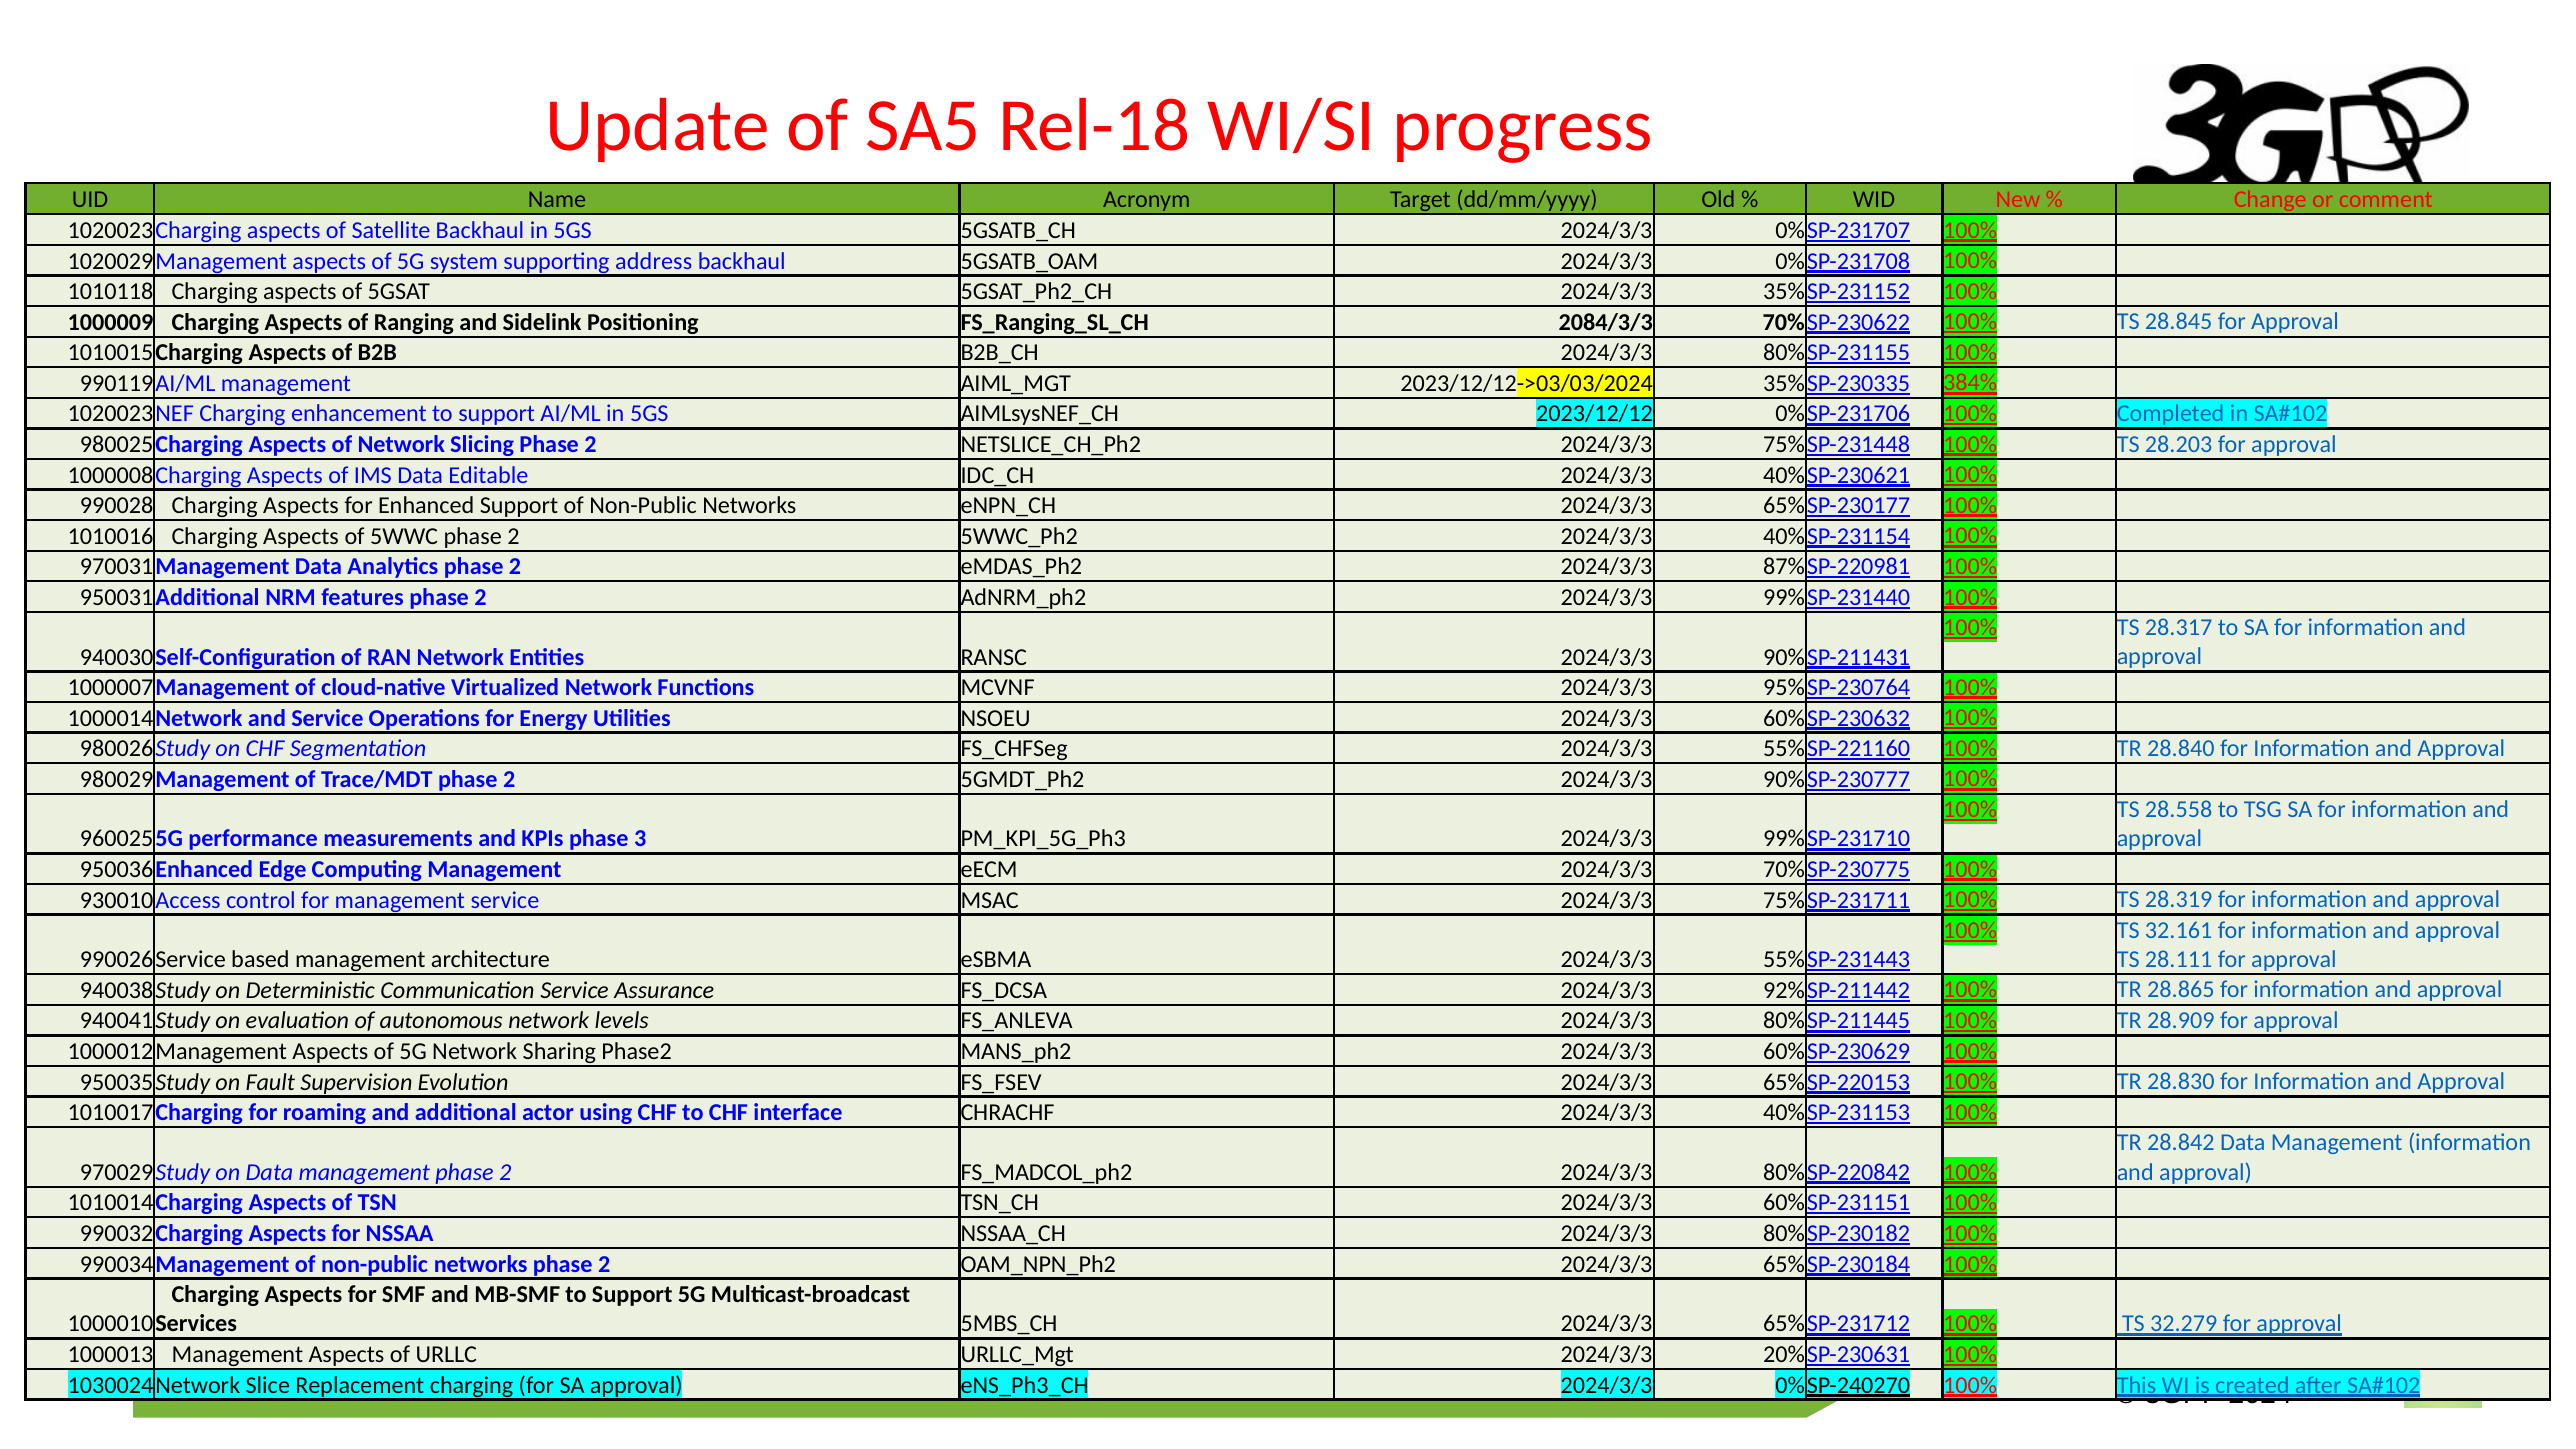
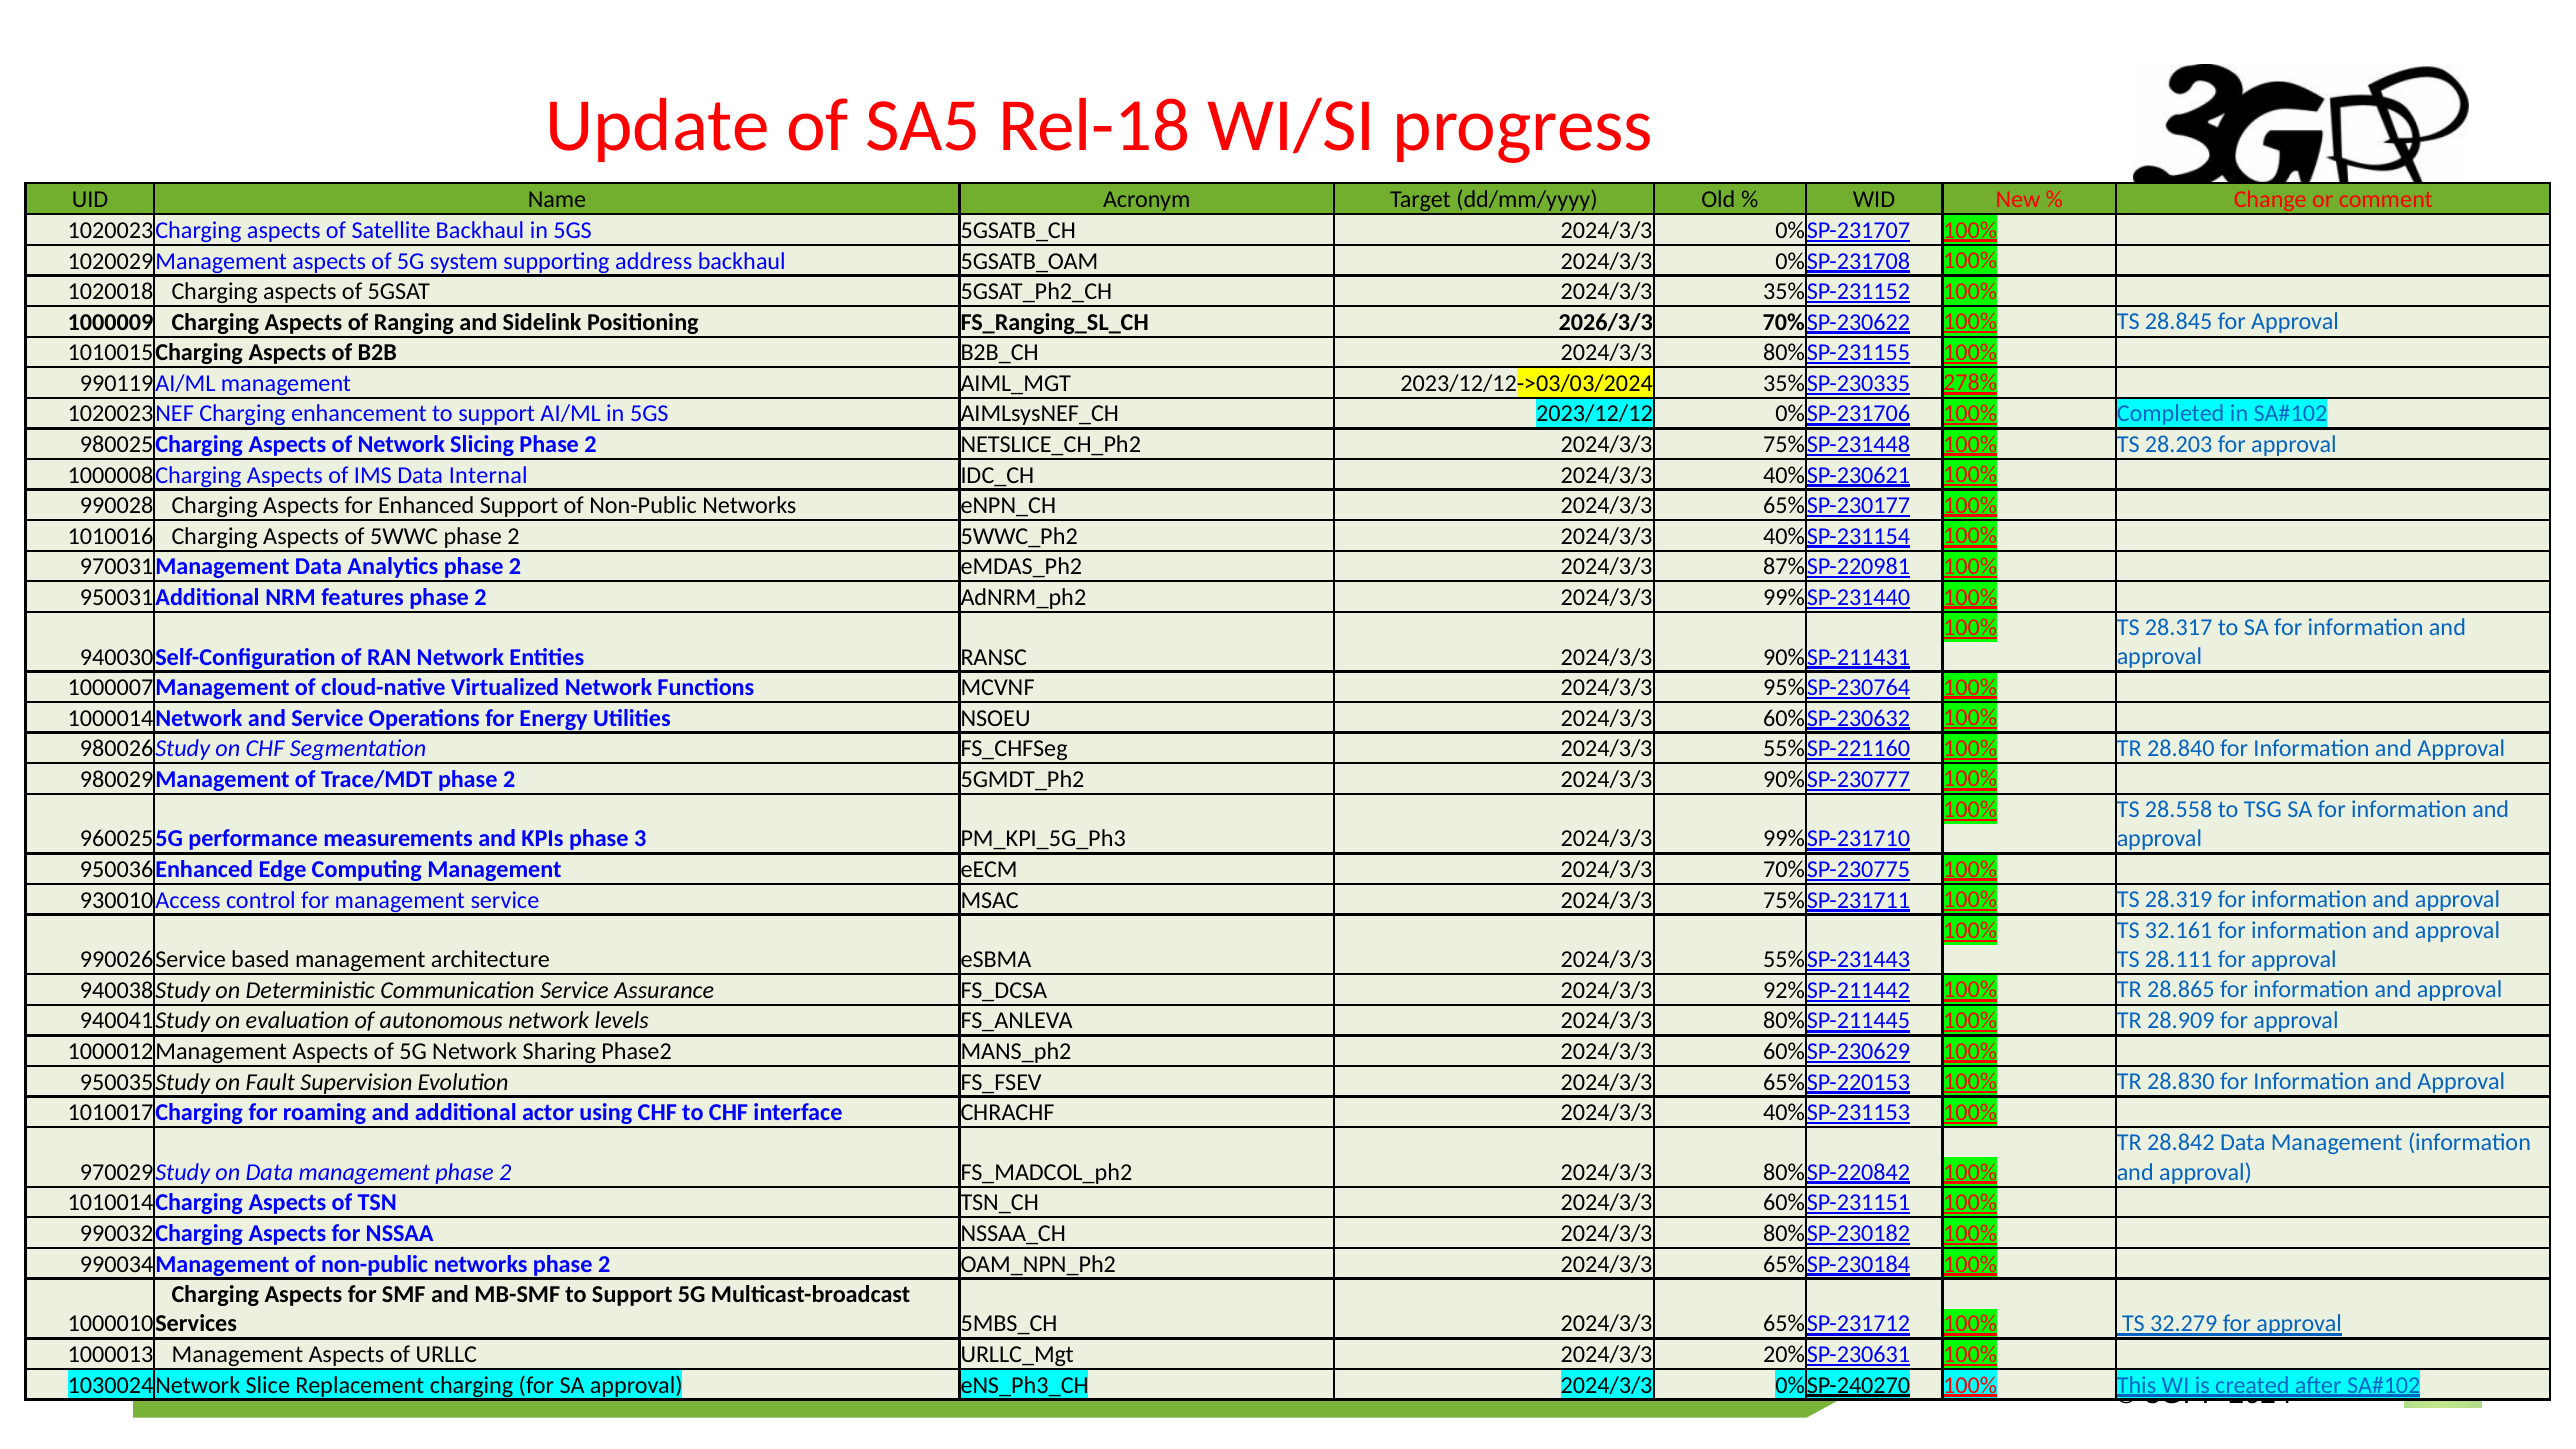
1010118: 1010118 -> 1020018 (110, 292)
2084/3/3: 2084/3/3 -> 2026/3/3 (1606, 322)
384%: 384% -> 278% (1970, 383)
Editable: Editable -> Internal (488, 475)
